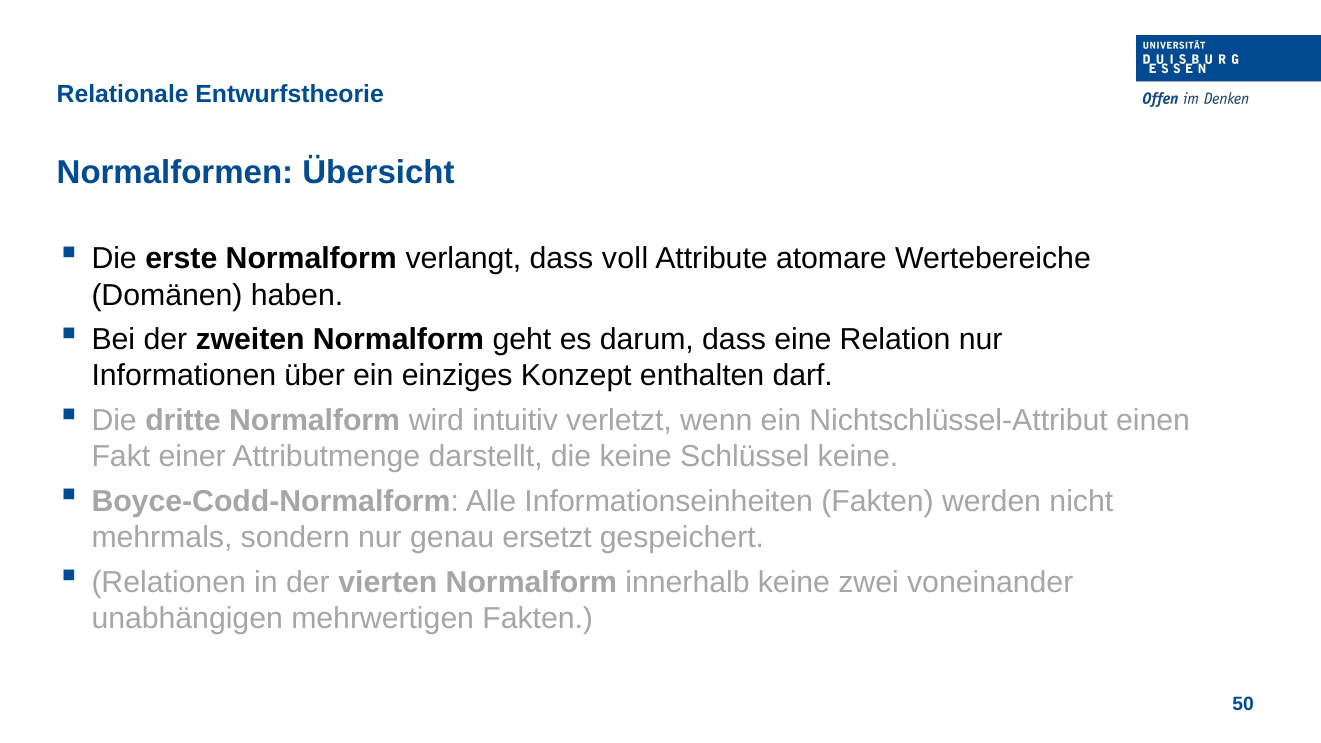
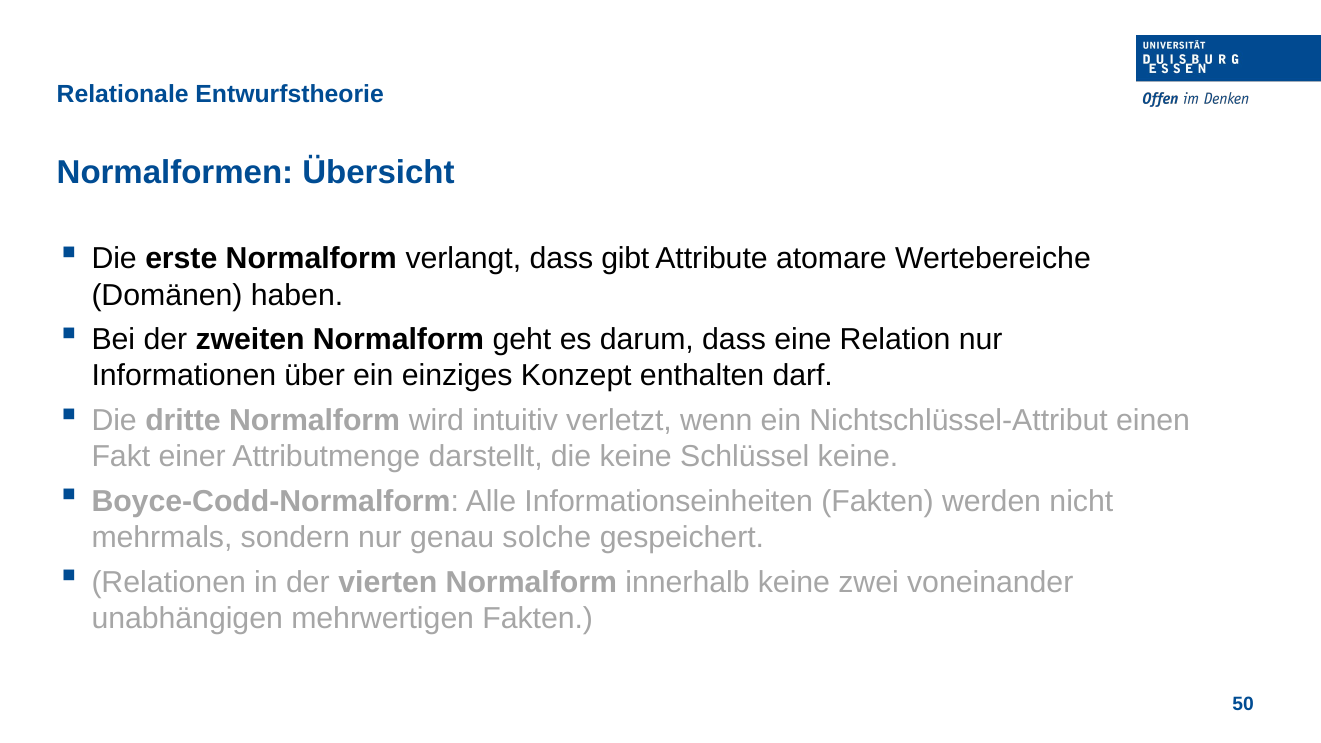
voll: voll -> gibt (625, 259)
ersetzt: ersetzt -> solche (547, 538)
